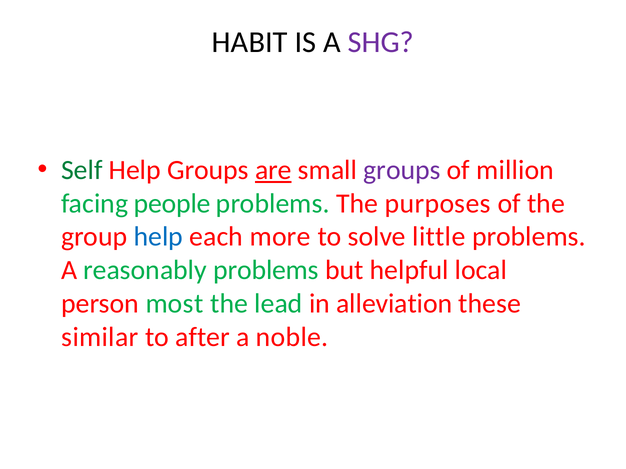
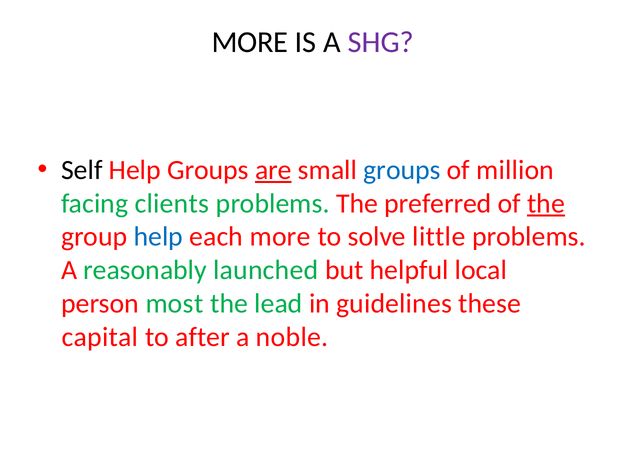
HABIT: HABIT -> MORE (250, 42)
Self colour: green -> black (82, 170)
groups colour: purple -> blue (402, 170)
people: people -> clients (172, 204)
purposes: purposes -> preferred (438, 204)
the underline: none -> present (546, 204)
reasonably problems: problems -> launched (266, 270)
alleviation: alleviation -> guidelines (394, 304)
similar: similar -> capital (100, 337)
